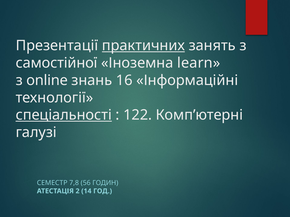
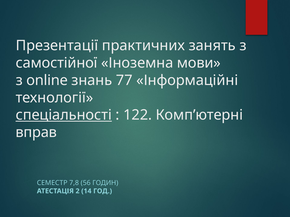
практичних underline: present -> none (143, 46)
learn: learn -> мови (199, 63)
16: 16 -> 77 (124, 80)
галузі: галузі -> вправ (36, 133)
